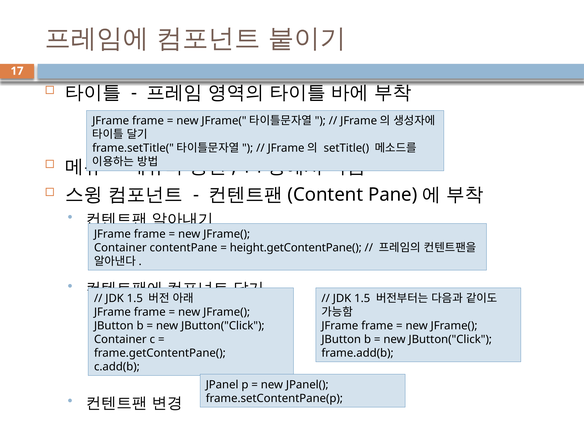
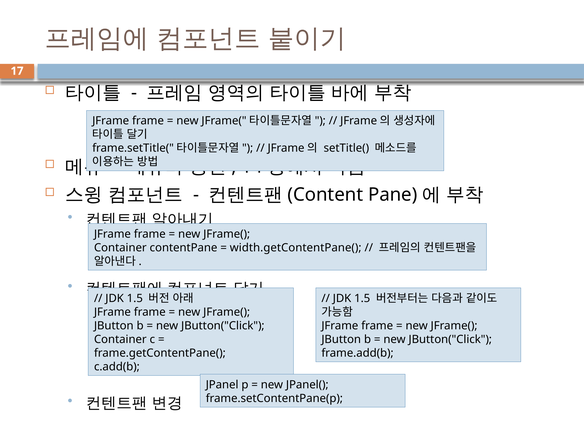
height.getContentPane(: height.getContentPane( -> width.getContentPane( (296, 248)
